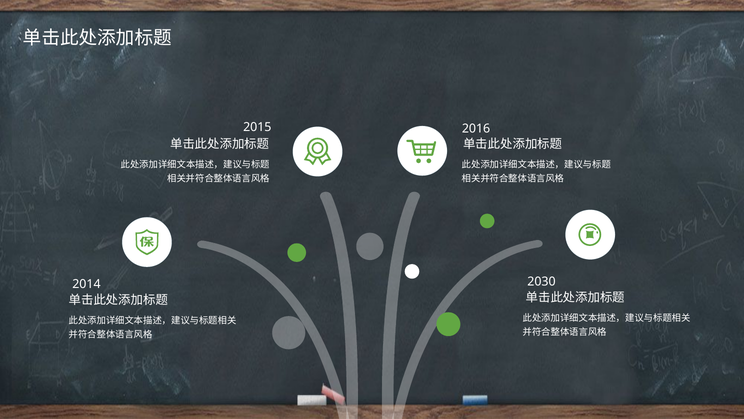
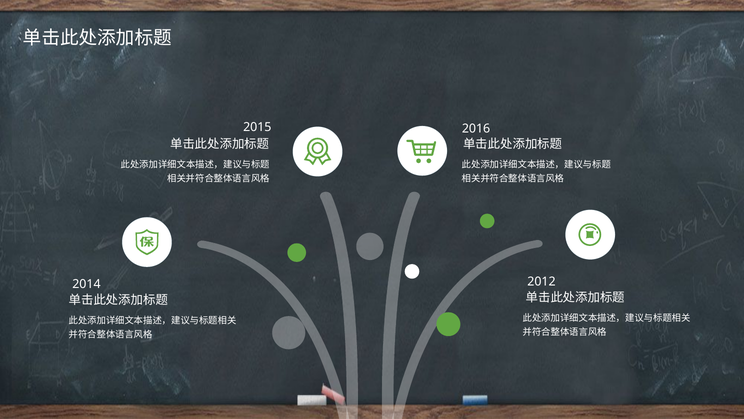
2030: 2030 -> 2012 (541, 282)
